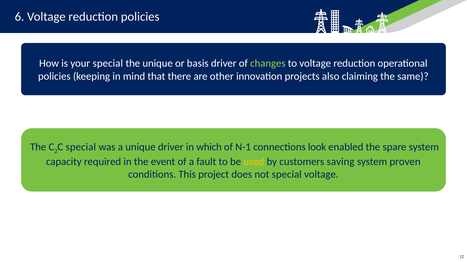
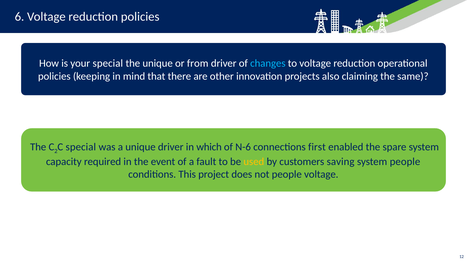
basis: basis -> from (198, 64)
changes colour: light green -> light blue (268, 64)
N-1: N-1 -> N-6 (243, 147)
look: look -> first (317, 147)
system proven: proven -> people (405, 162)
not special: special -> people (287, 175)
